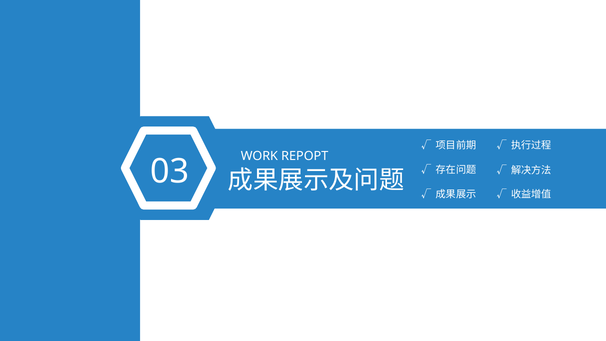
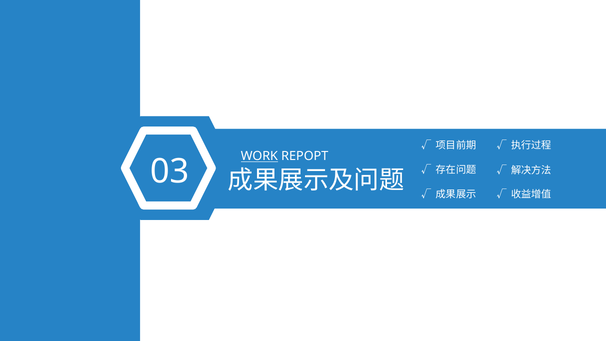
WORK underline: none -> present (259, 156)
